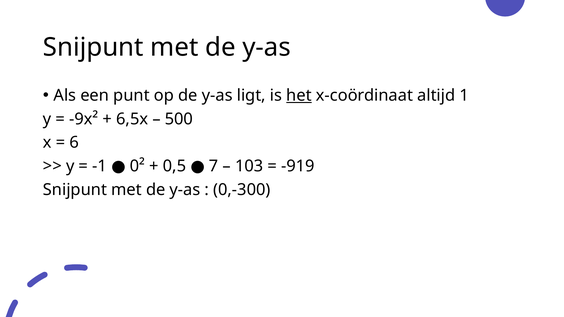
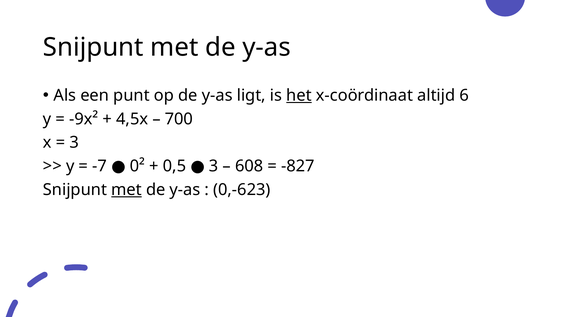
1: 1 -> 6 (464, 95)
6,5x: 6,5x -> 4,5x (132, 119)
500: 500 -> 700 (179, 119)
6: 6 -> 3 (74, 143)
-1: -1 -> -7 (100, 166)
0,5 7: 7 -> 3 (214, 166)
103: 103 -> 608 (249, 166)
-919: -919 -> -827 (298, 166)
met underline: none -> present (127, 190)
0,-300: 0,-300 -> 0,-623 (242, 190)
